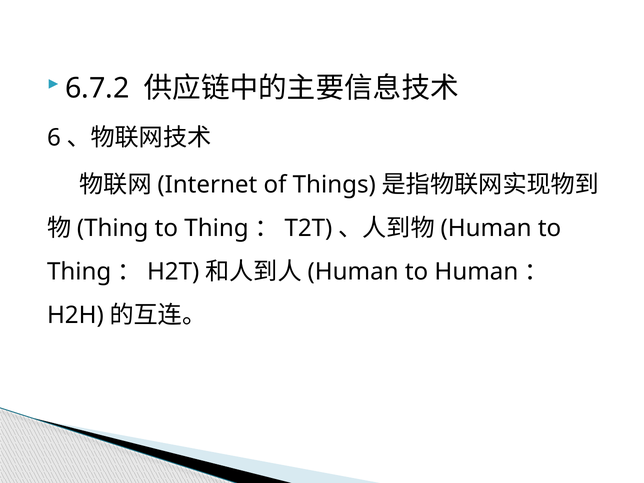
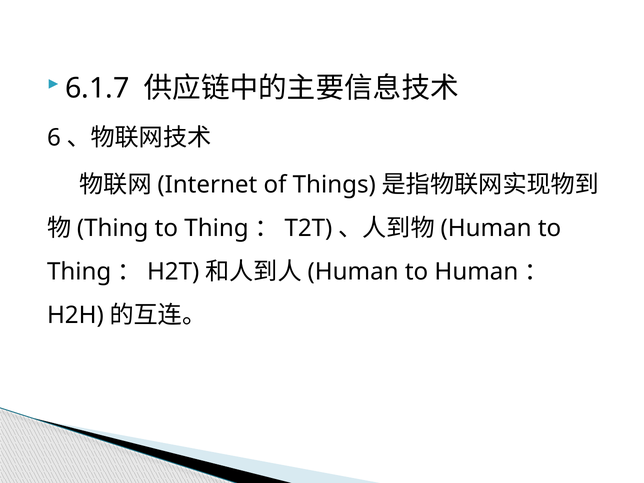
6.7.2: 6.7.2 -> 6.1.7 (97, 88)
